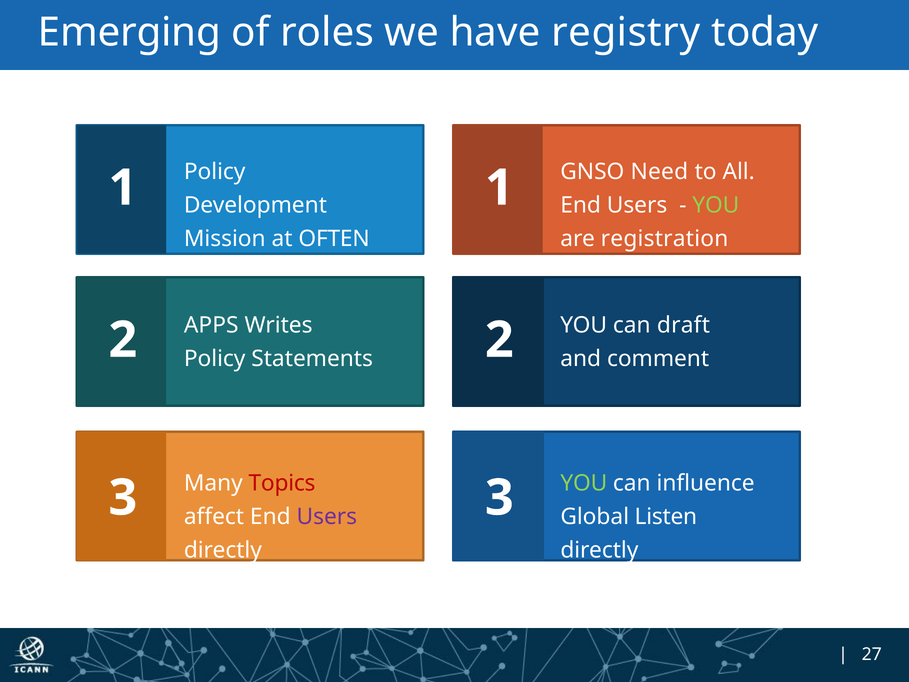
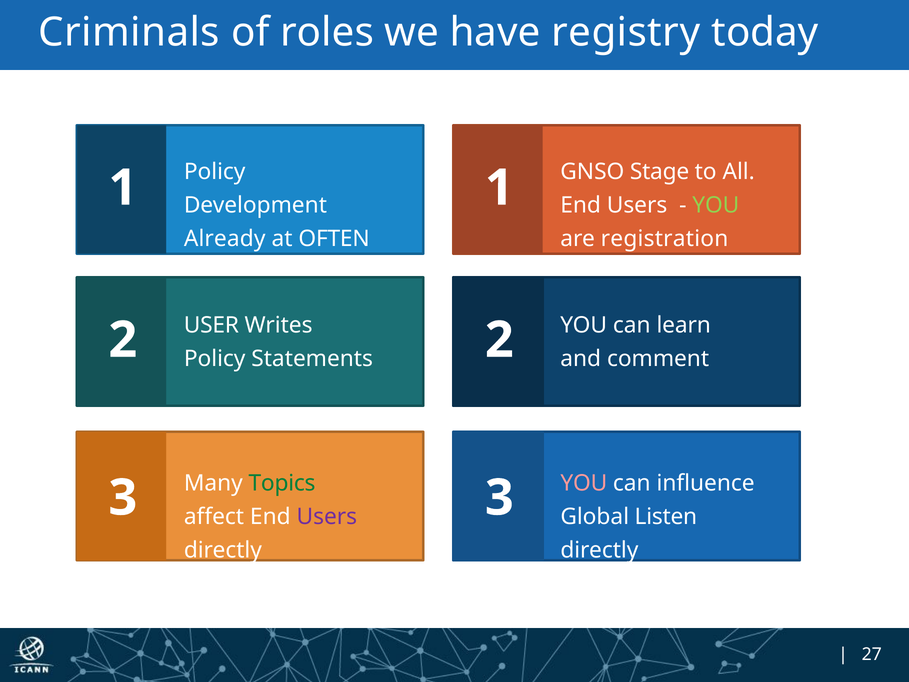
Emerging: Emerging -> Criminals (129, 33)
Need: Need -> Stage (660, 172)
Mission: Mission -> Already (225, 239)
APPS: APPS -> USER (211, 325)
draft: draft -> learn (684, 325)
Topics colour: red -> green (282, 483)
YOU colour: light green -> pink (584, 483)
